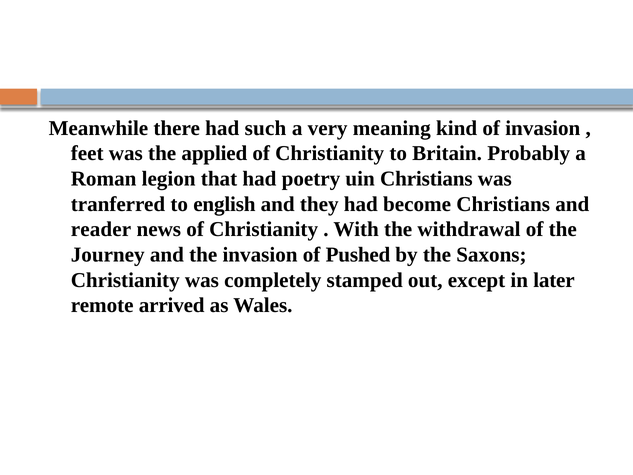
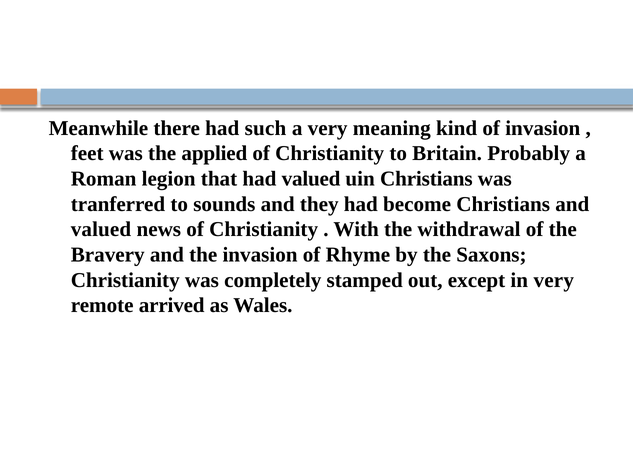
had poetry: poetry -> valued (311, 179)
english: english -> sounds (224, 204)
reader: reader -> valued (101, 229)
Journey: Journey -> Bravery (108, 255)
Pushed: Pushed -> Rhyme (358, 255)
in later: later -> very (554, 280)
